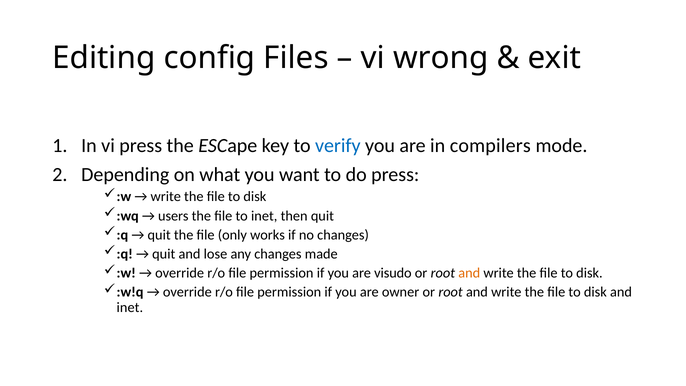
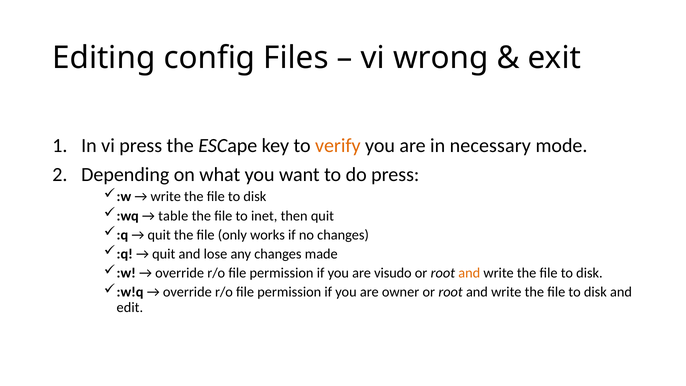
verify colour: blue -> orange (338, 146)
compilers: compilers -> necessary (490, 146)
users: users -> table (173, 216)
inet: inet -> edit (130, 307)
